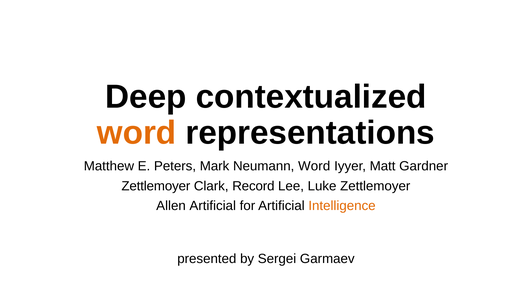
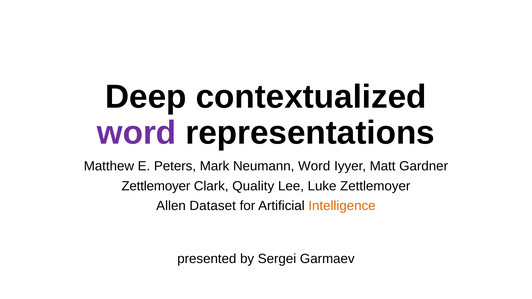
word colour: orange -> purple (137, 133)
Record: Record -> Quality (253, 186)
Allen Artificial: Artificial -> Dataset (213, 206)
